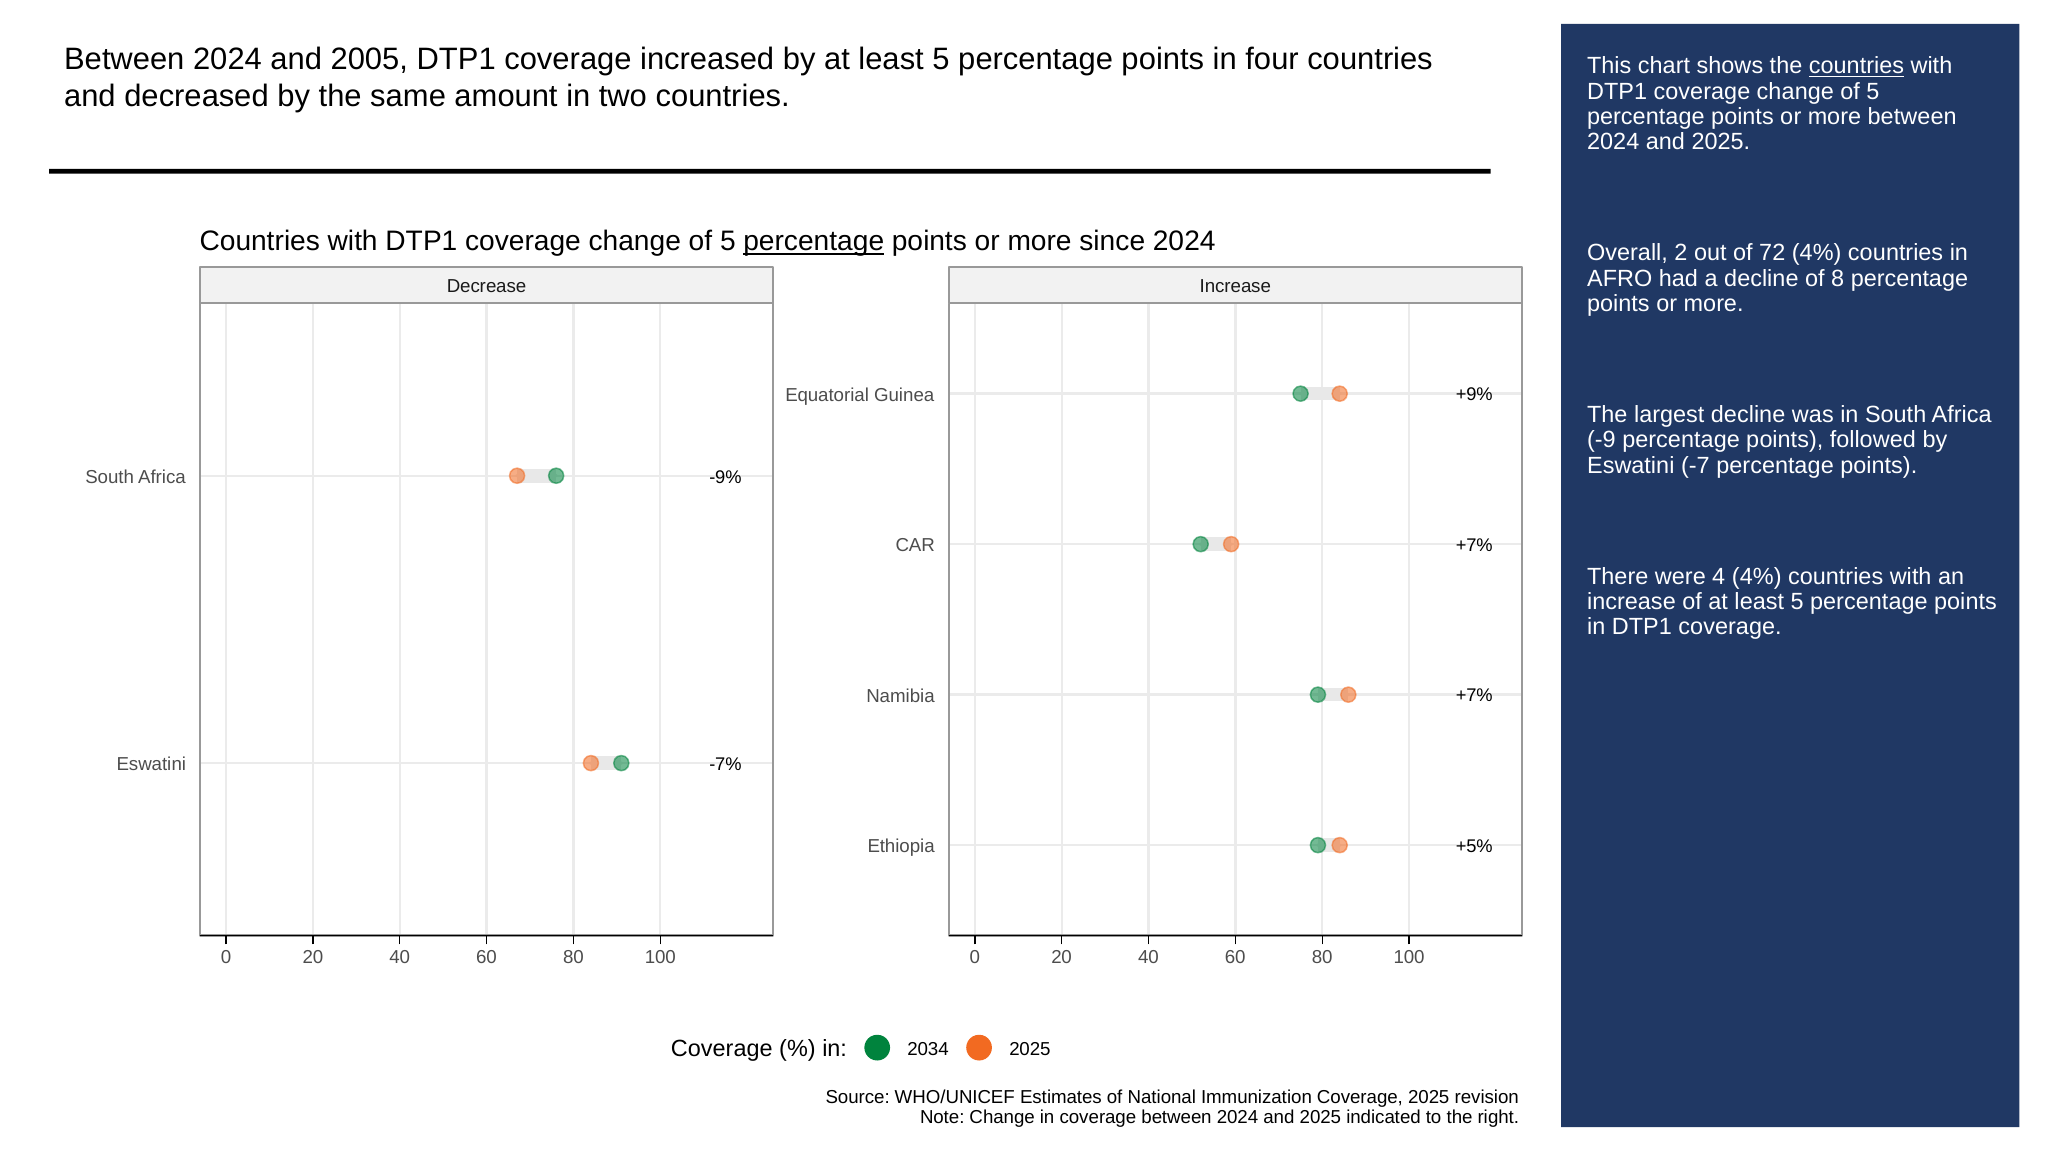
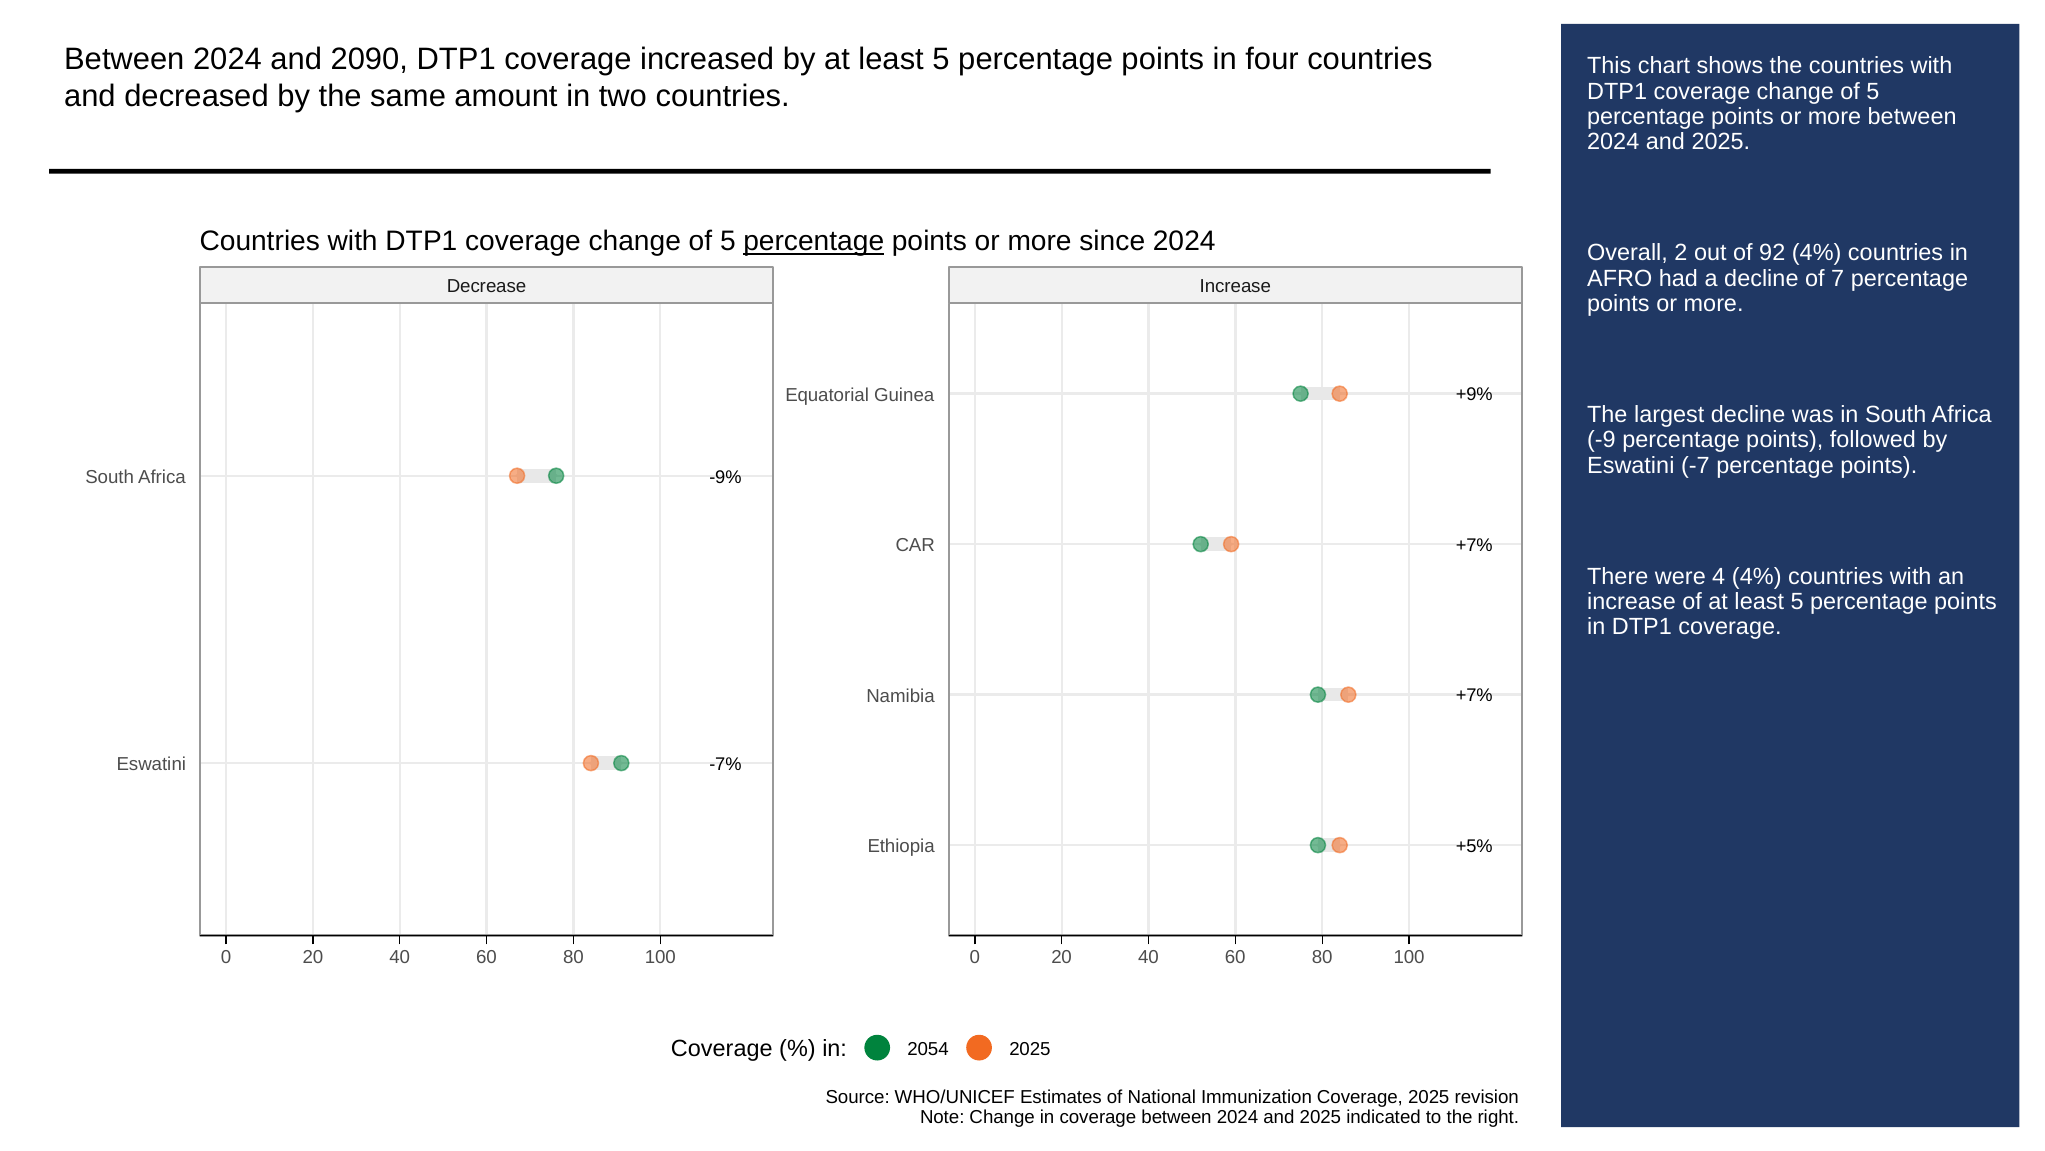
2005: 2005 -> 2090 (369, 59)
countries underline: present -> none (1857, 66)
72: 72 -> 92 (1772, 253)
8: 8 -> 7 (1838, 278)
2034: 2034 -> 2054 (928, 1048)
